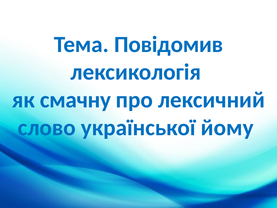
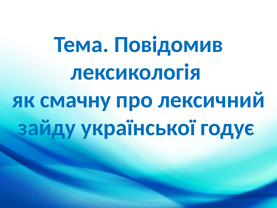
слово: слово -> зайду (47, 127)
йому: йому -> годує (227, 127)
